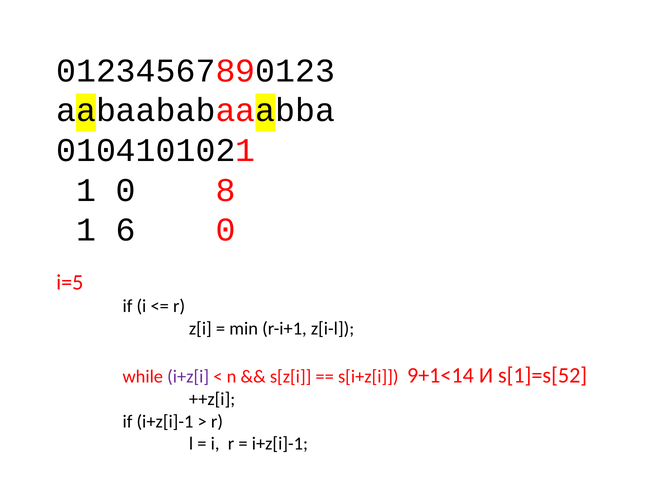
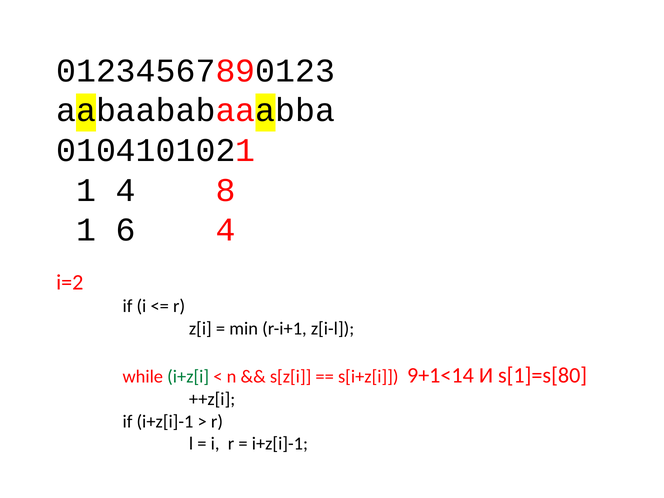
1 0: 0 -> 4 (126, 190)
6 0: 0 -> 4 (225, 230)
i=5: i=5 -> i=2 (70, 282)
i+z[i colour: purple -> green (188, 376)
s[1]=s[52: s[1]=s[52 -> s[1]=s[80 (543, 375)
